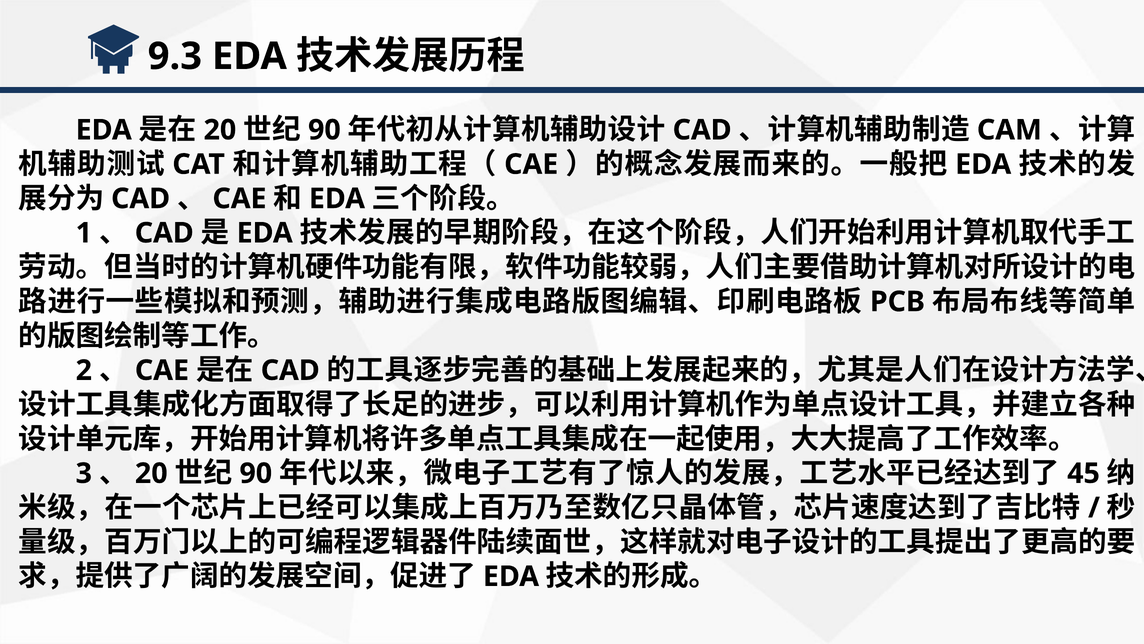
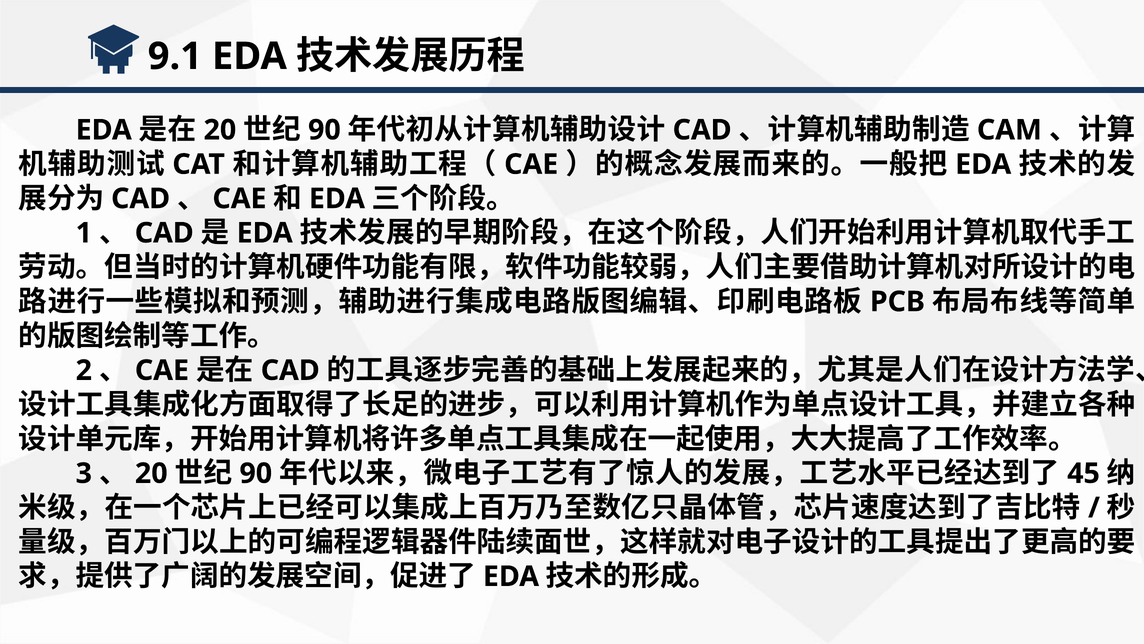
9.3: 9.3 -> 9.1 (175, 56)
